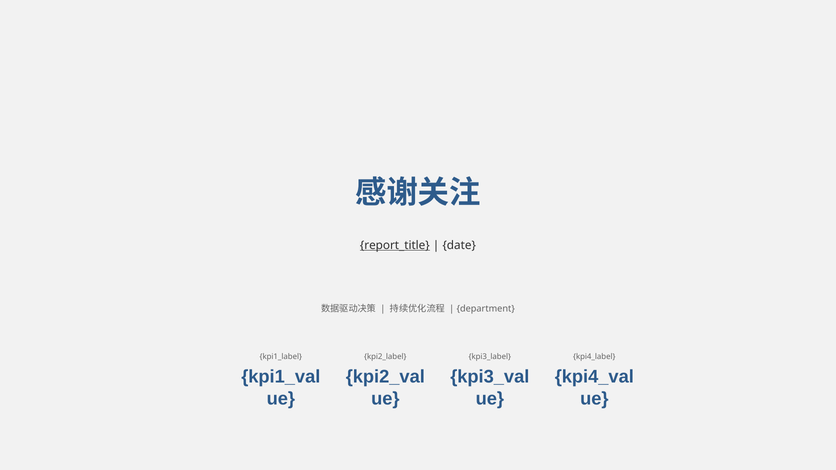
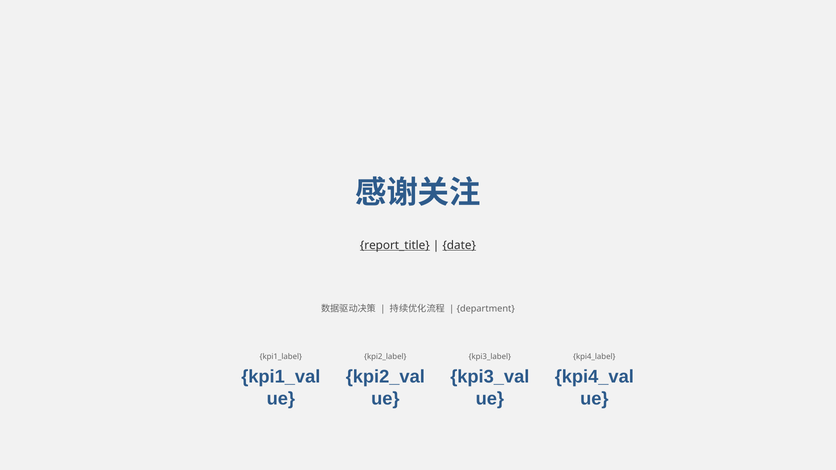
date underline: none -> present (459, 245)
